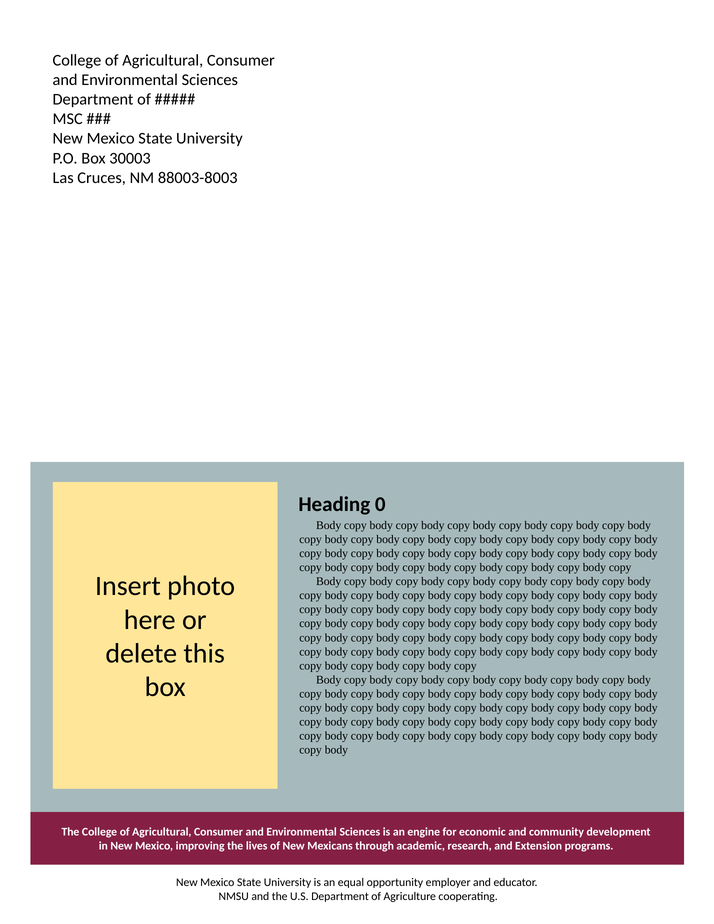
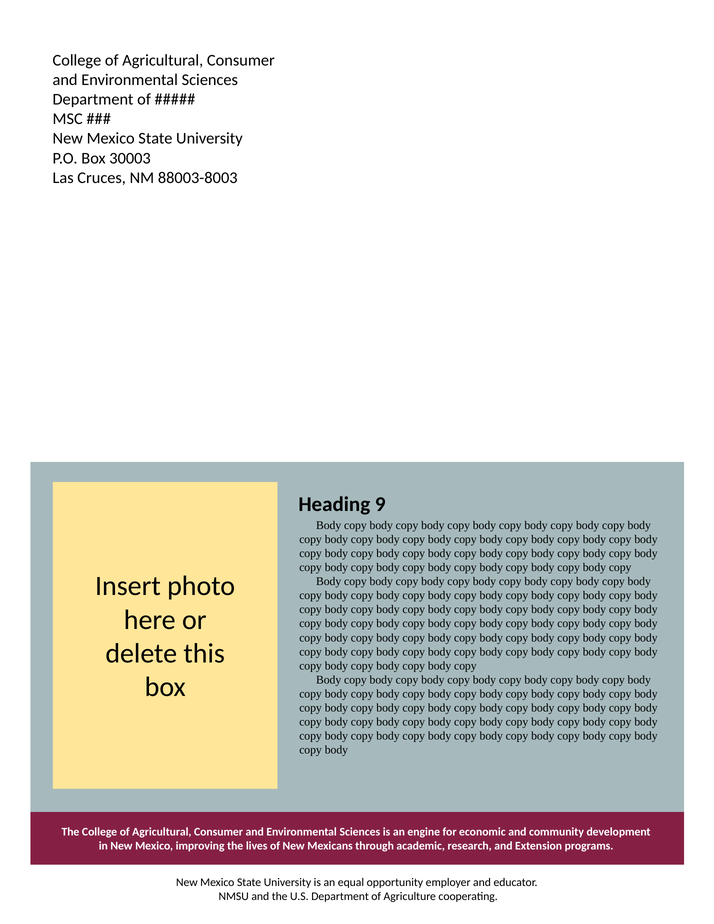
0: 0 -> 9 (380, 504)
